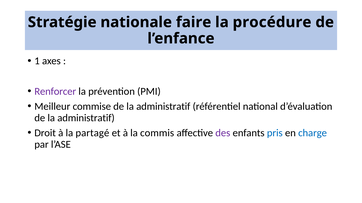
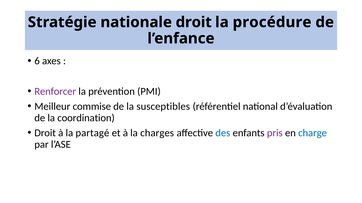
nationale faire: faire -> droit (194, 22)
1: 1 -> 6 (37, 61)
administratif: administratif -> susceptibles (163, 107)
administratif: administratif -> coordination (86, 118)
commis: commis -> charges (157, 133)
des colour: purple -> blue (223, 133)
pris colour: blue -> purple (275, 133)
